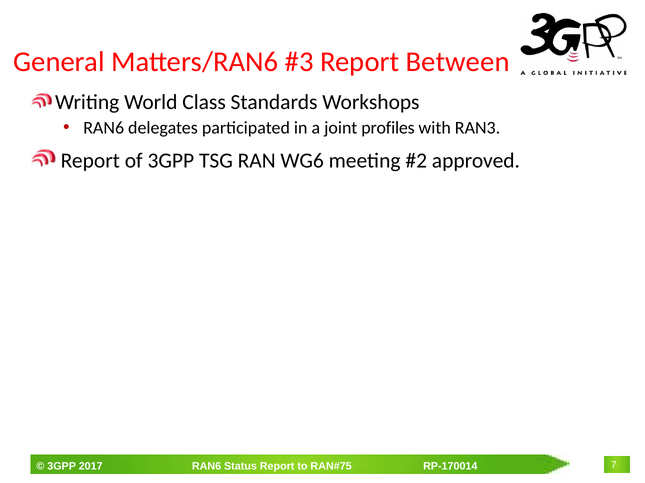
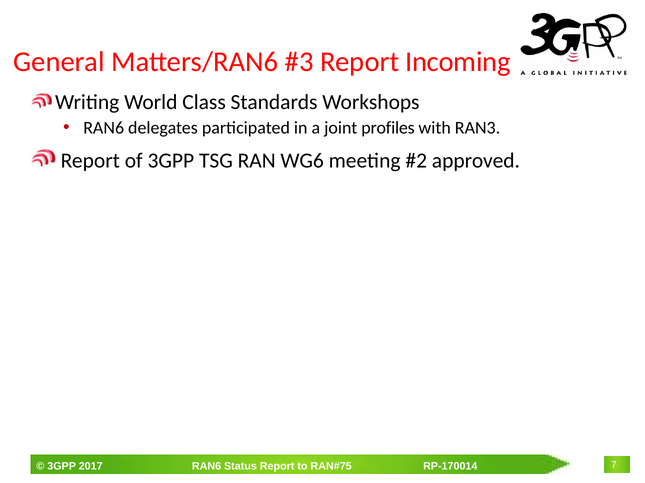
Between: Between -> Incoming (458, 62)
